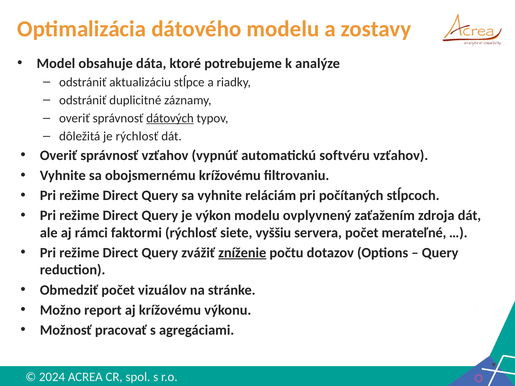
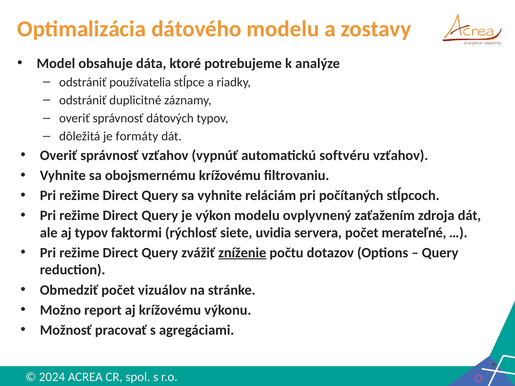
aktualizáciu: aktualizáciu -> používatelia (140, 82)
dátových underline: present -> none (170, 118)
je rýchlosť: rýchlosť -> formáty (137, 136)
aj rámci: rámci -> typov (91, 233)
vyššiu: vyššiu -> uvidia (273, 233)
